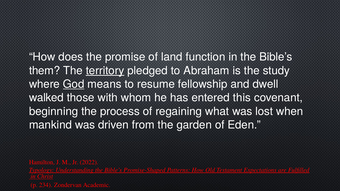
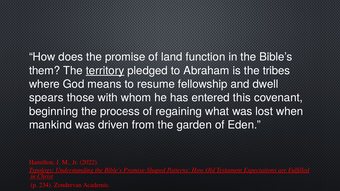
study: study -> tribes (276, 71)
God underline: present -> none (74, 84)
walked: walked -> spears (46, 98)
